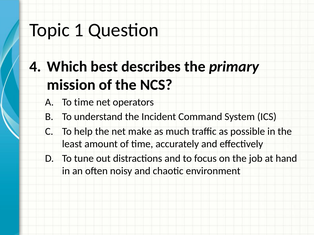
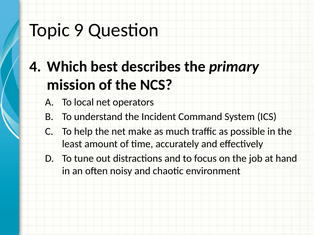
1: 1 -> 9 (79, 30)
To time: time -> local (84, 102)
